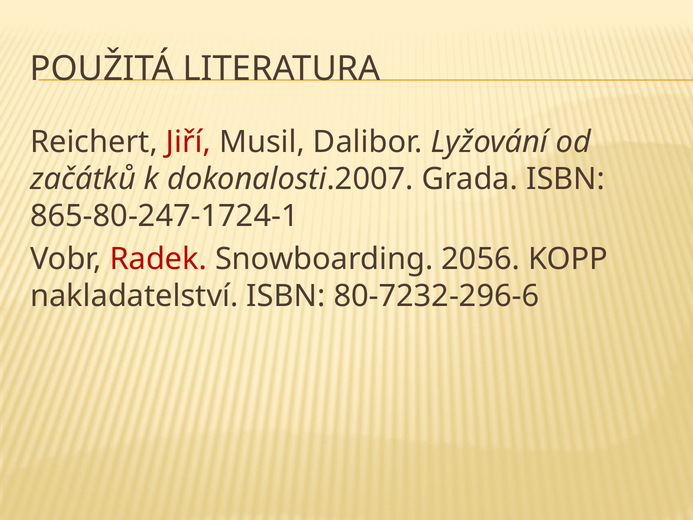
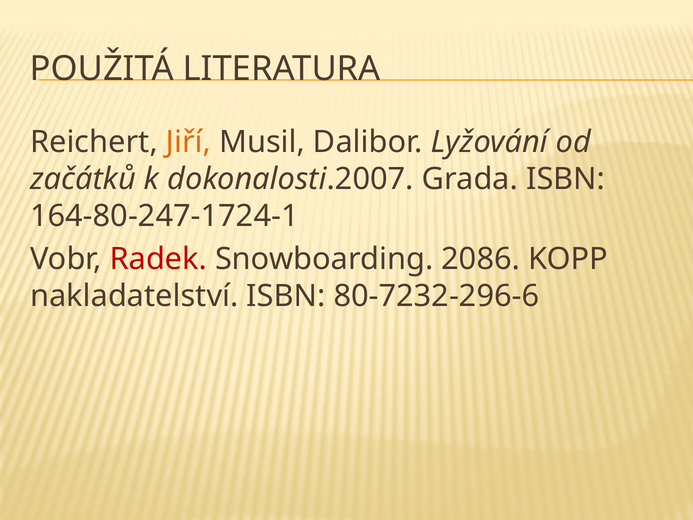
Jiří colour: red -> orange (188, 142)
865-80-247-1724-1: 865-80-247-1724-1 -> 164-80-247-1724-1 (164, 216)
2056: 2056 -> 2086 (481, 259)
